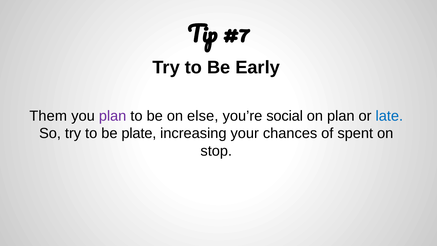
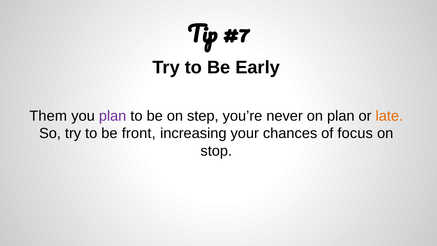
else: else -> step (203, 116)
social: social -> never (285, 116)
late colour: blue -> orange (389, 116)
plate: plate -> front (139, 133)
spent: spent -> focus (355, 133)
